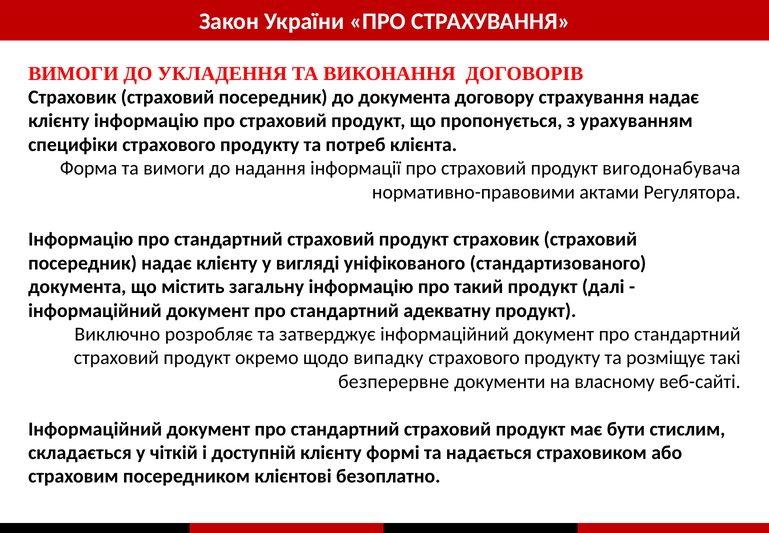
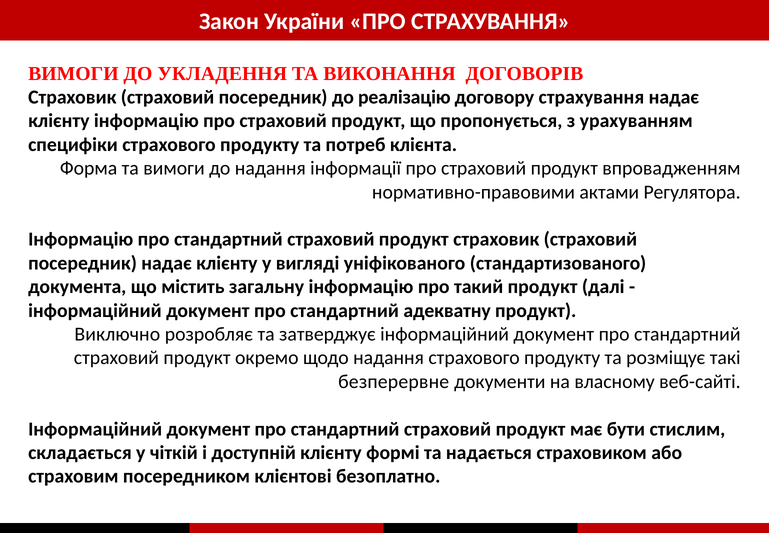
до документа: документа -> реалізацію (404, 97)
вигодонабувача: вигодонабувача -> впровадженням (671, 168)
щодо випадку: випадку -> надання (389, 357)
